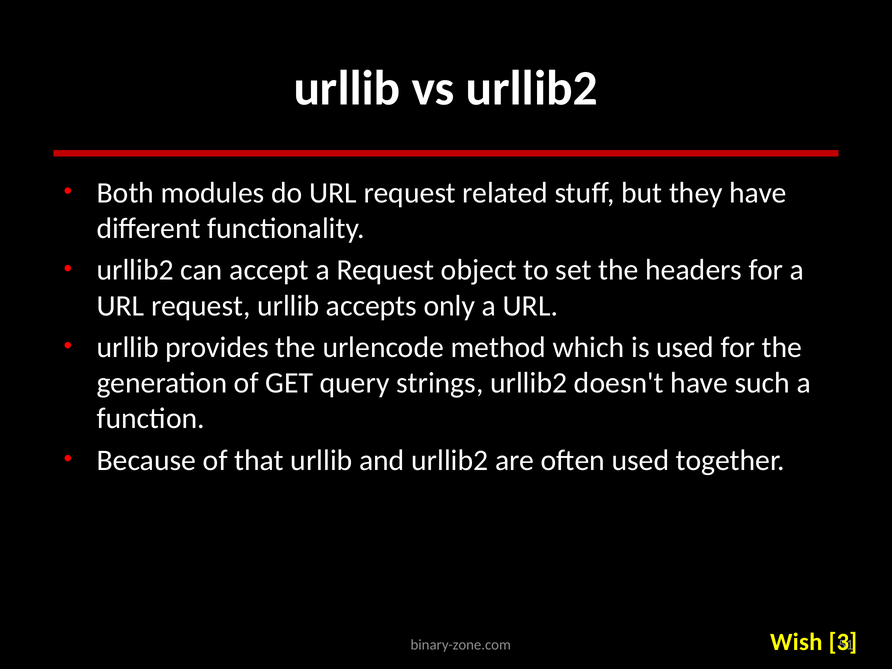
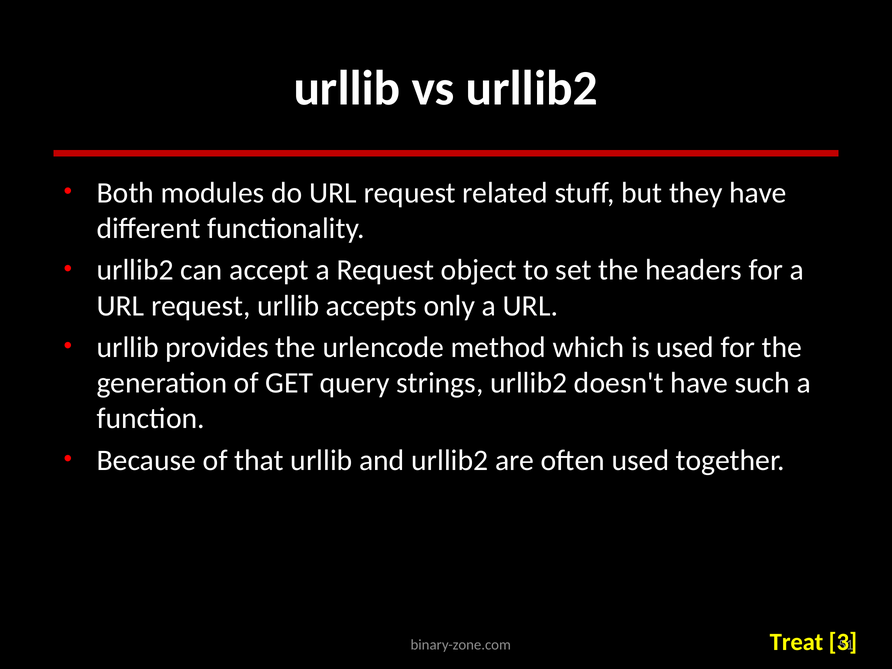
Wish: Wish -> Treat (796, 642)
